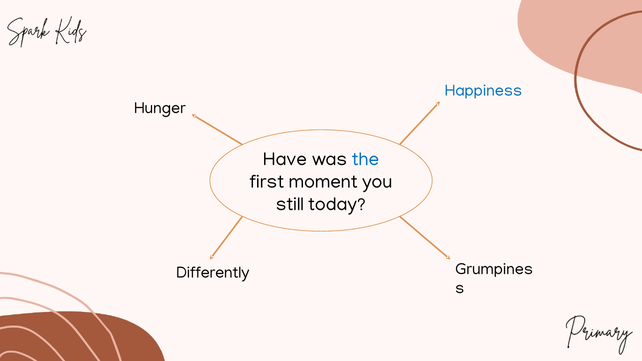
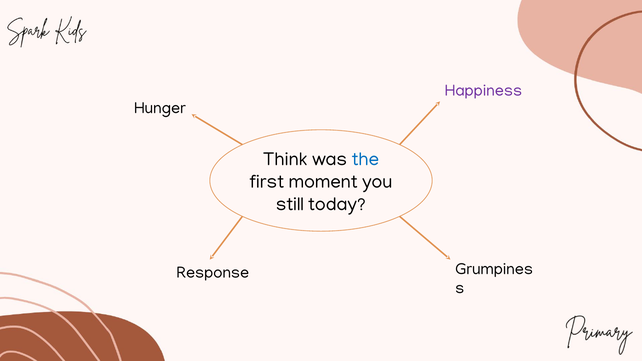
Happiness colour: blue -> purple (483, 90)
Have: Have -> Think (285, 159)
Differently: Differently -> Response (213, 273)
